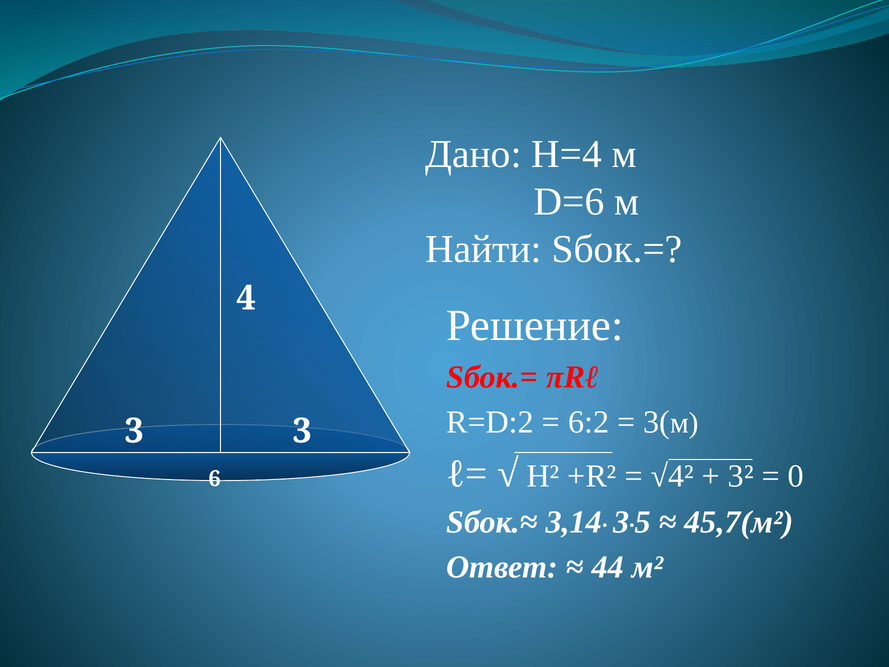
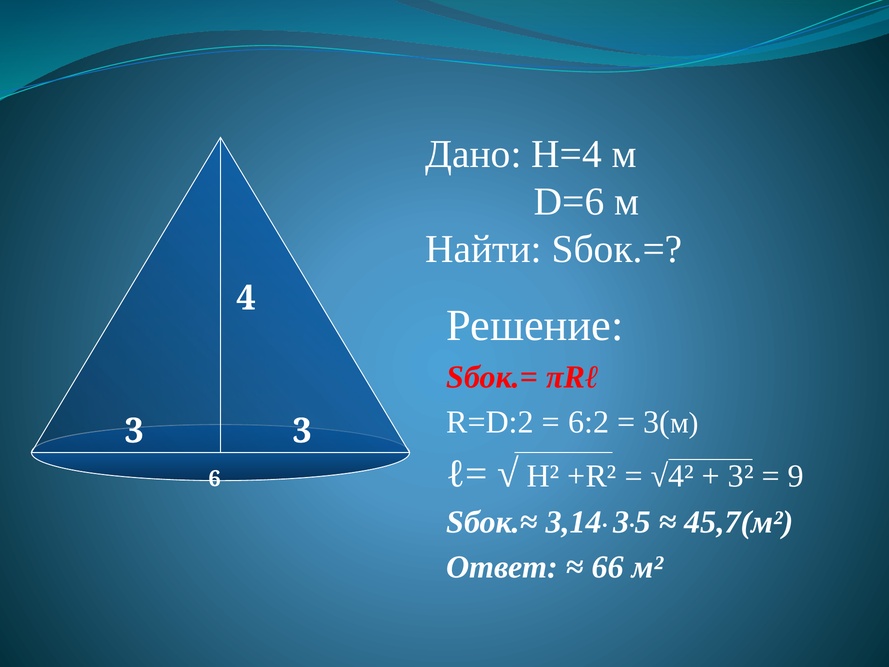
0: 0 -> 9 (796, 476)
44: 44 -> 66 (608, 567)
